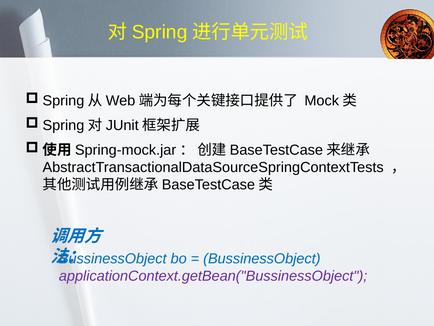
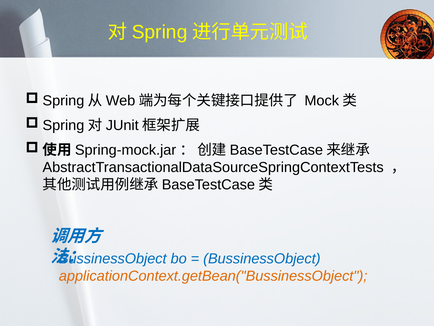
applicationContext.getBean("BussinessObject colour: purple -> orange (213, 276)
